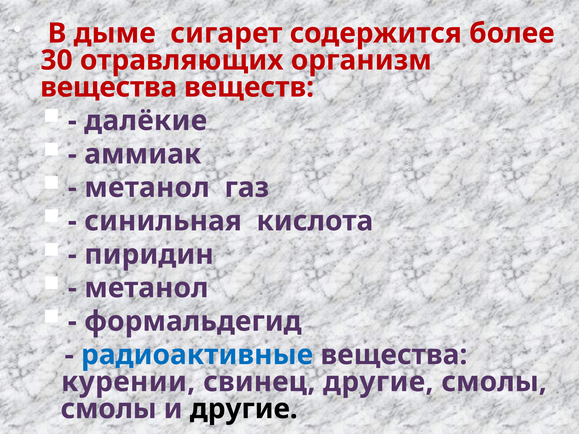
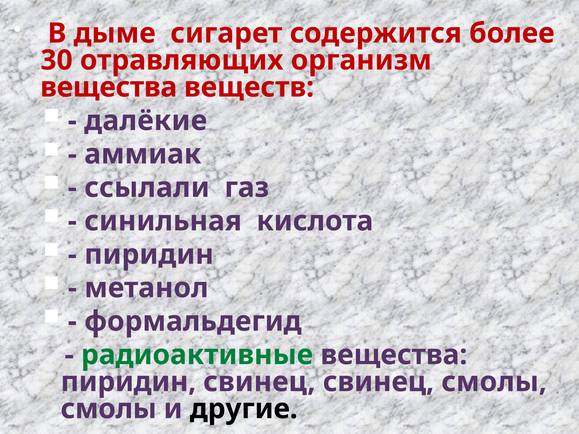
метанол: метанол -> ссылали (147, 188)
радиоактивные colour: blue -> green (197, 355)
курении: курении -> пиридин (128, 382)
свинец другие: другие -> свинец (378, 382)
